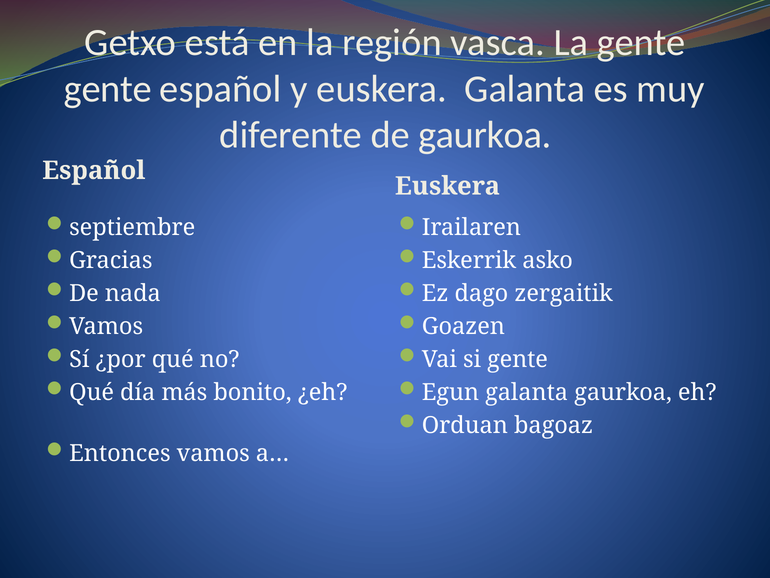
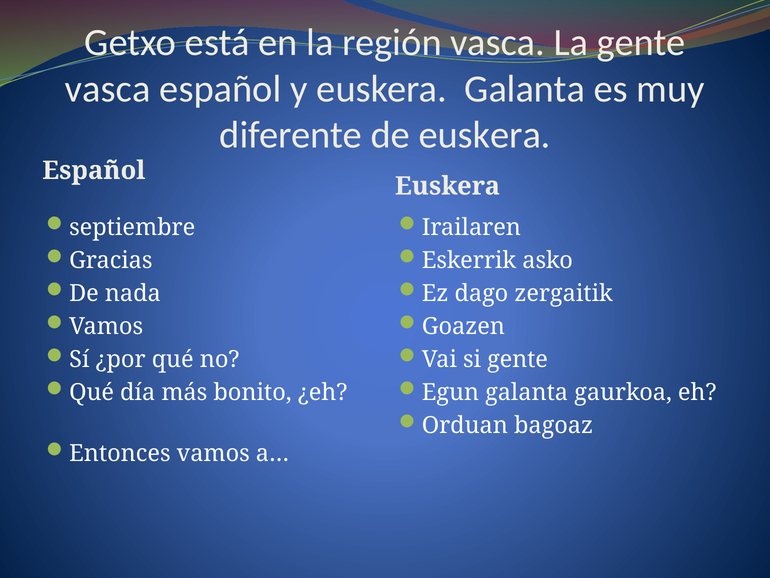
gente: gente -> vasca (108, 89)
de gaurkoa: gaurkoa -> euskera (485, 135)
